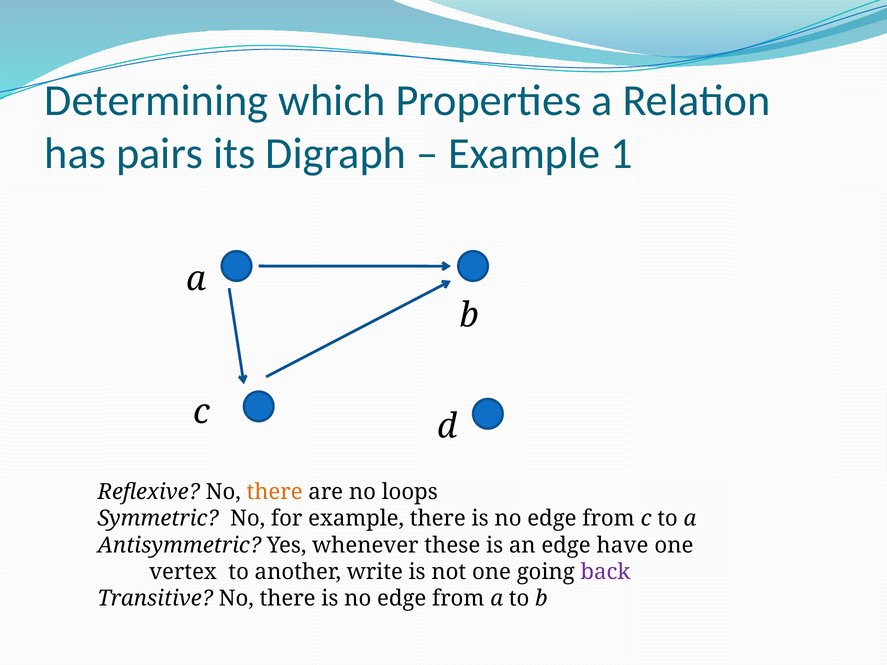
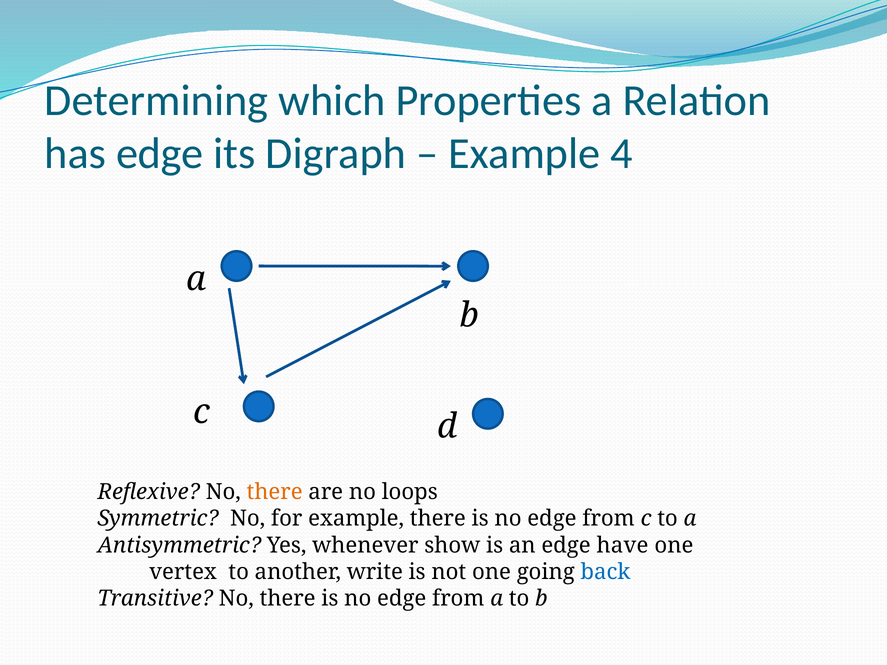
has pairs: pairs -> edge (160, 154)
1: 1 -> 4 (622, 154)
these: these -> show (452, 545)
back colour: purple -> blue (605, 572)
